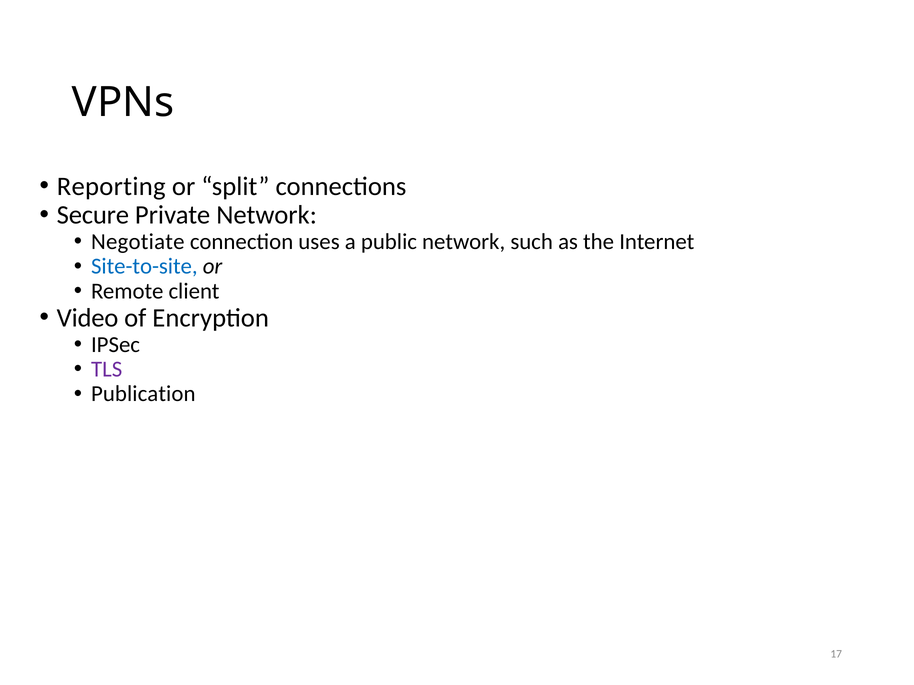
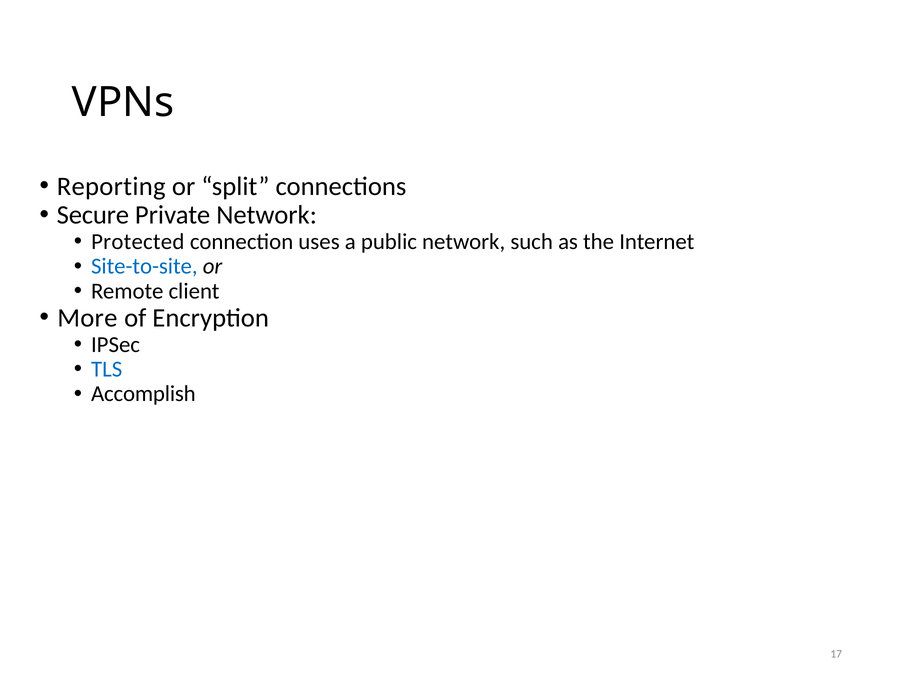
Negotiate: Negotiate -> Protected (138, 242)
Video: Video -> More (87, 318)
TLS colour: purple -> blue (107, 369)
Publication: Publication -> Accomplish (143, 394)
